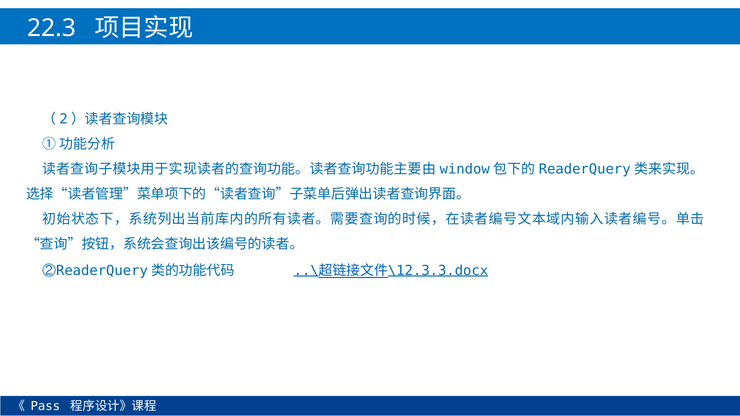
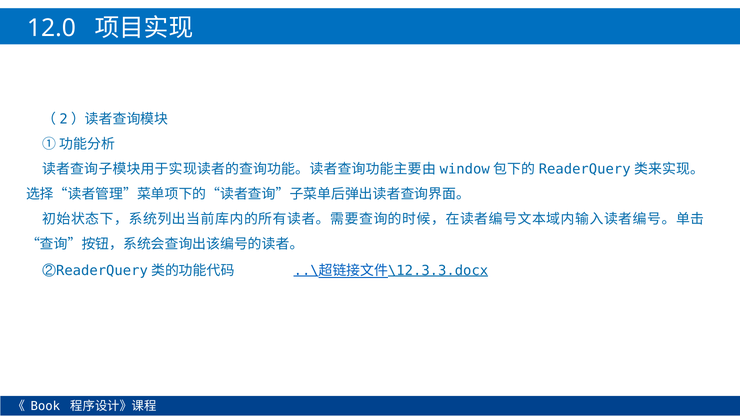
22.3: 22.3 -> 12.0 (51, 28)
Pass: Pass -> Book (45, 406)
